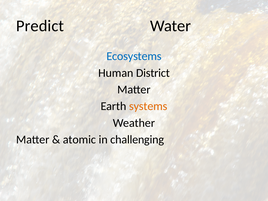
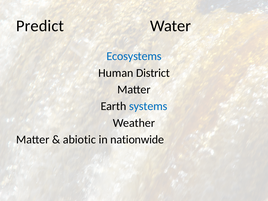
systems colour: orange -> blue (148, 106)
atomic: atomic -> abiotic (79, 140)
challenging: challenging -> nationwide (137, 140)
